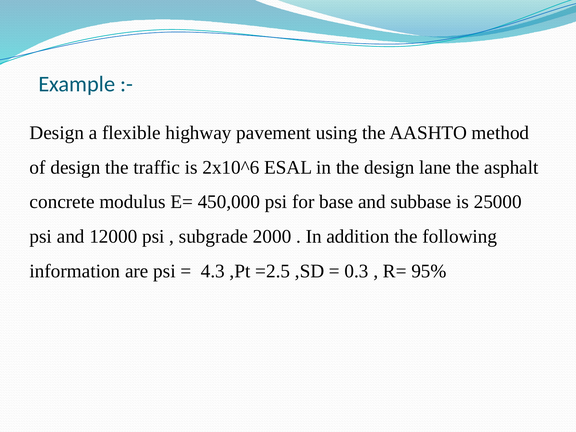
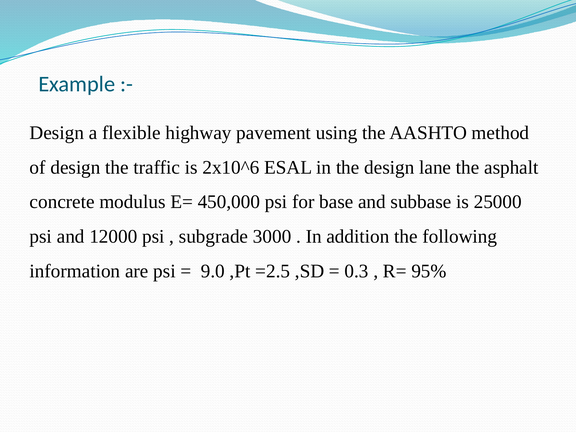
2000: 2000 -> 3000 (272, 236)
4.3: 4.3 -> 9.0 (213, 271)
